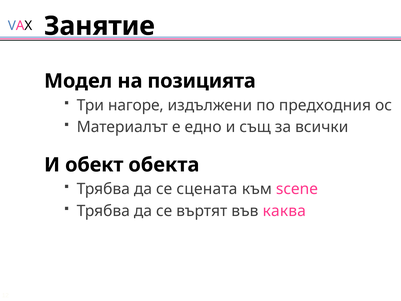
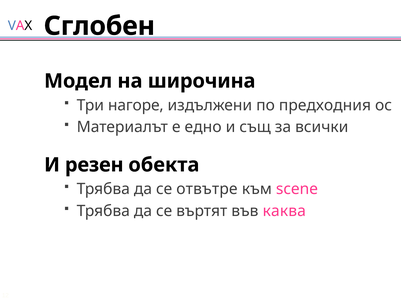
Занятие: Занятие -> Сглобен (99, 26)
позицията: позицията -> широчина (202, 81)
обект: обект -> резен (94, 165)
сцената: сцената -> отвътре (207, 189)
